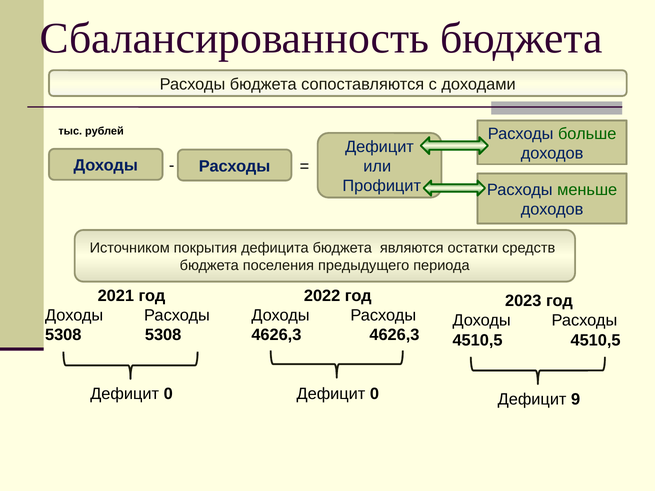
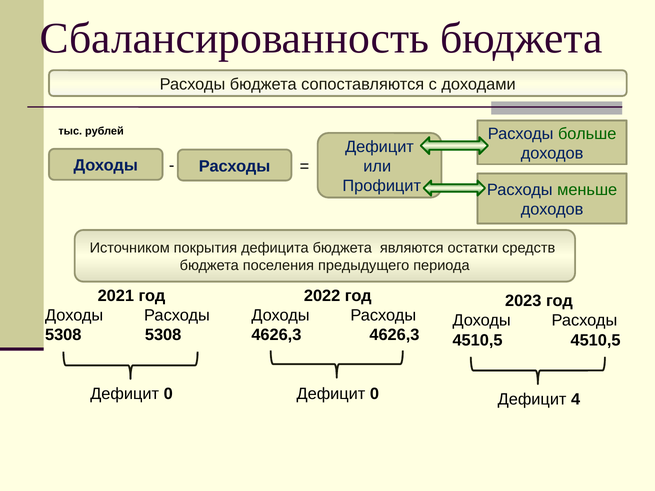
9: 9 -> 4 (576, 399)
